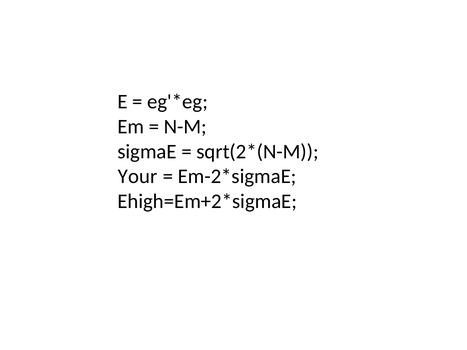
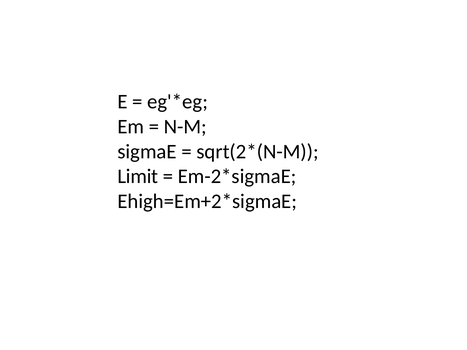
Your: Your -> Limit (138, 177)
